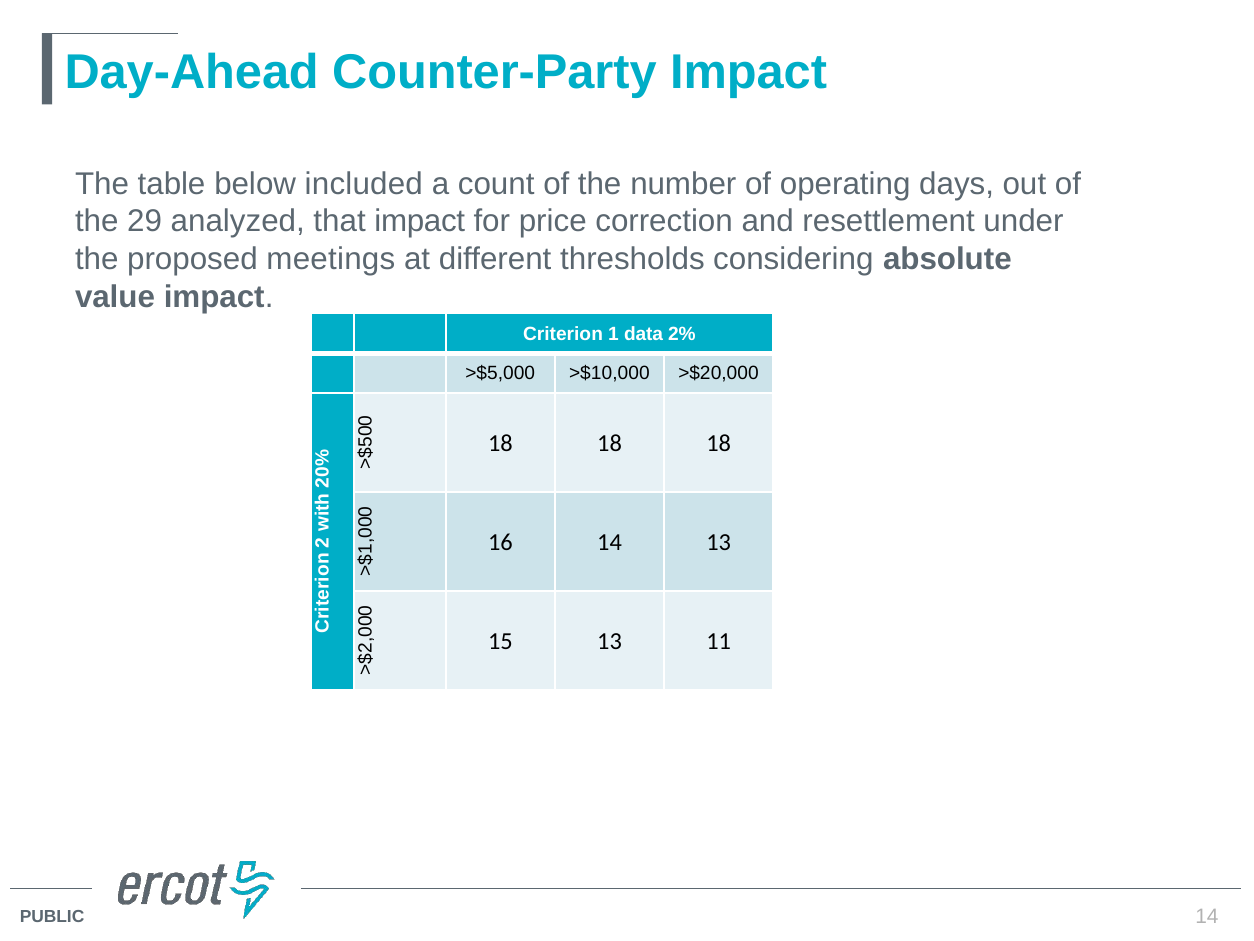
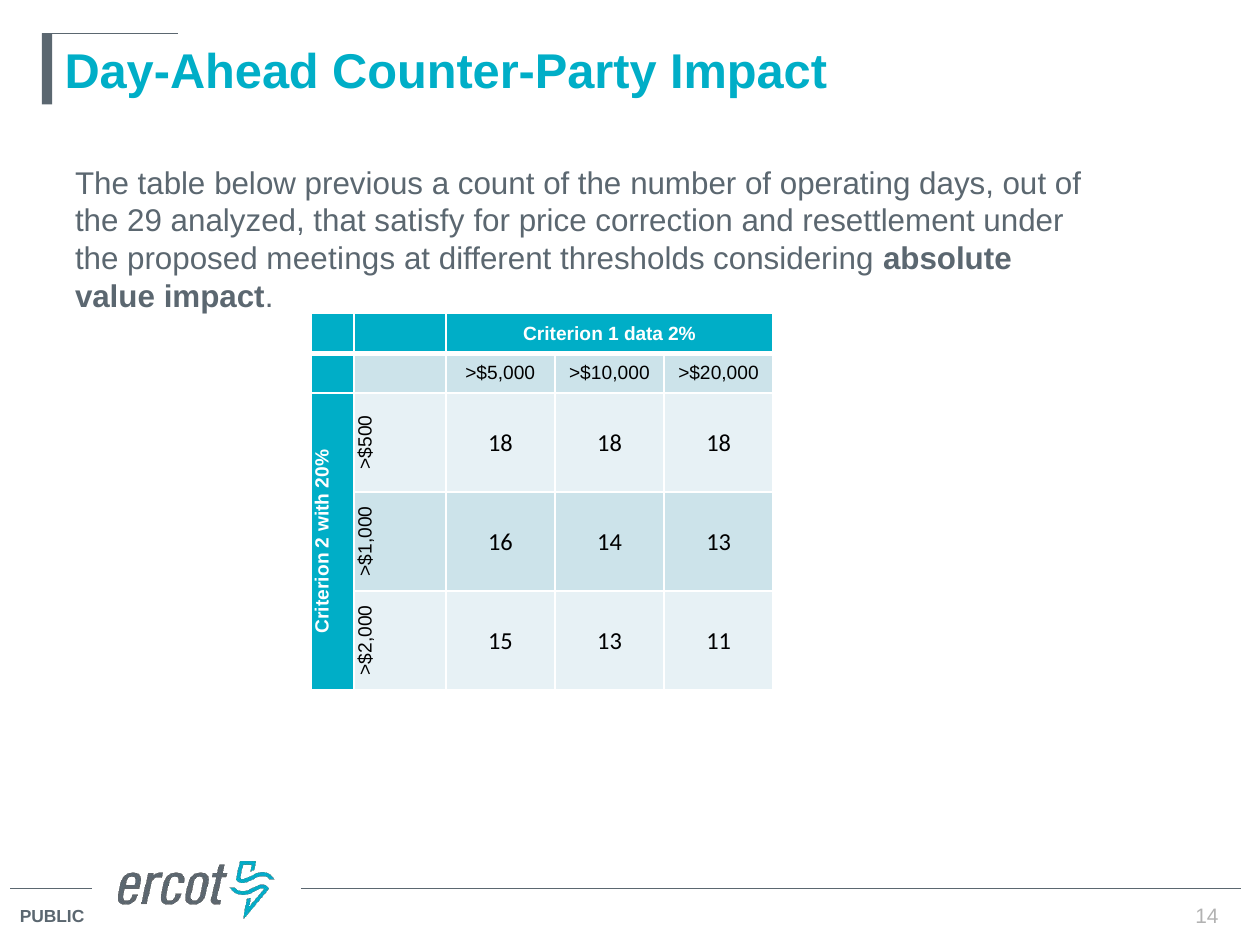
included: included -> previous (364, 184)
that impact: impact -> satisfy (419, 221)
